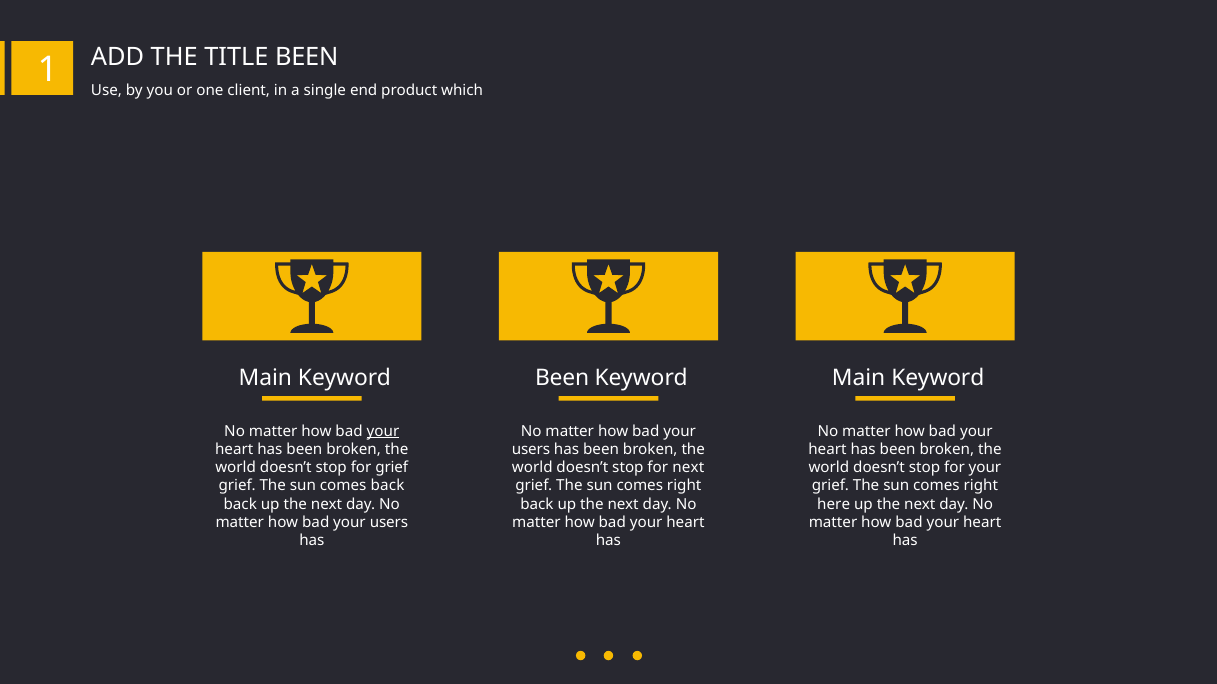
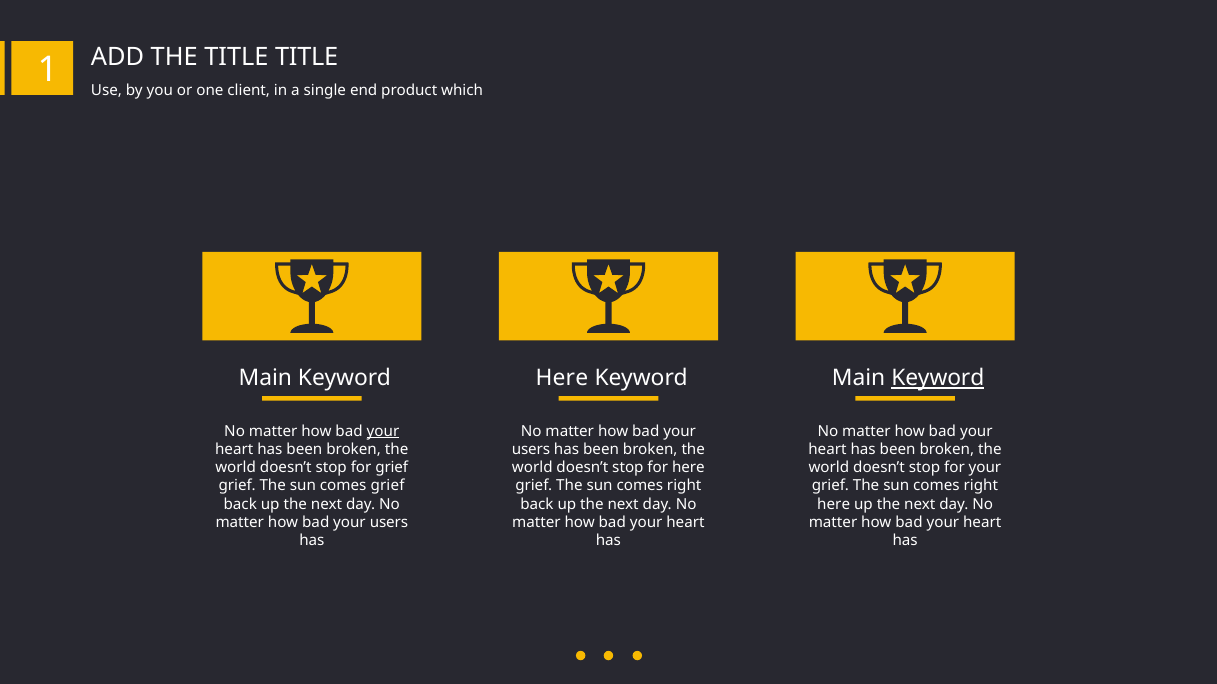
TITLE BEEN: BEEN -> TITLE (307, 58)
Keyword Been: Been -> Here (562, 378)
Keyword underline: none -> present (938, 378)
for next: next -> here (688, 468)
comes back: back -> grief (388, 486)
